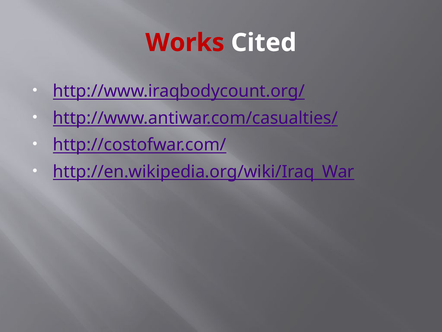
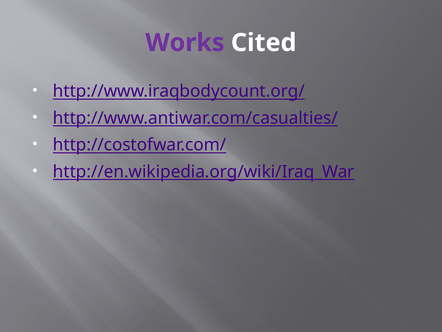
Works colour: red -> purple (185, 43)
